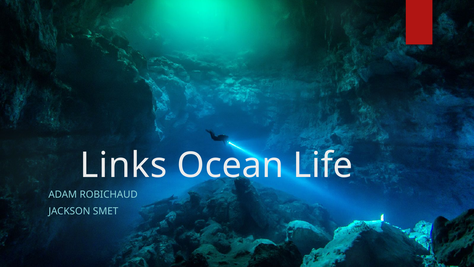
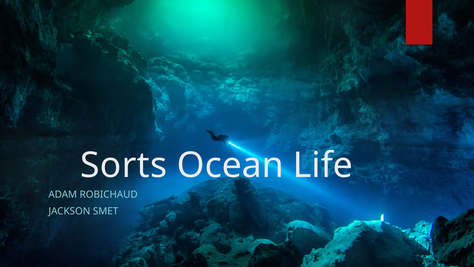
Links: Links -> Sorts (124, 165)
